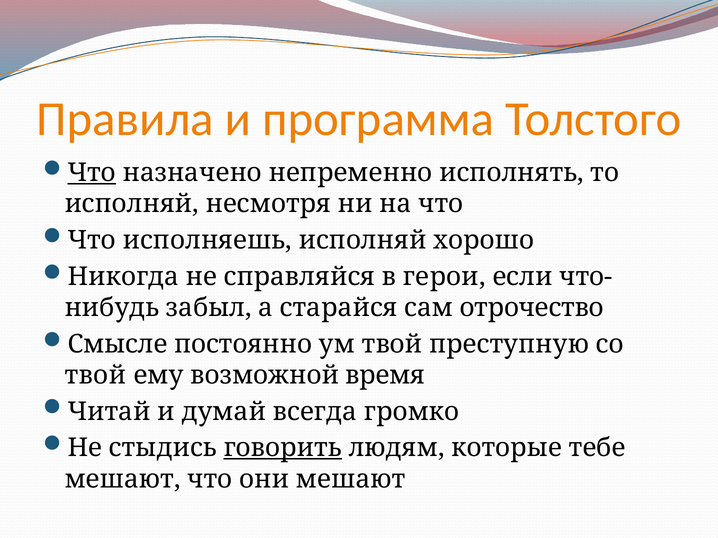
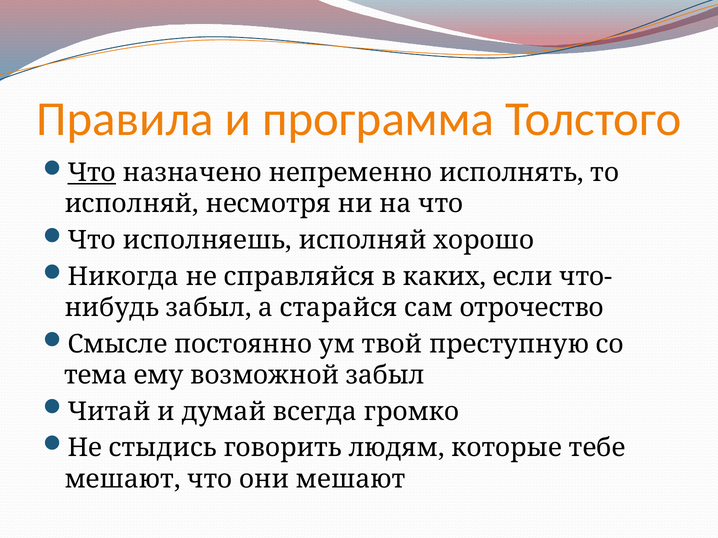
герои: герои -> каких (444, 277)
твой: твой -> тема (96, 376)
возможной время: время -> забыл (385, 376)
говорить underline: present -> none (283, 448)
